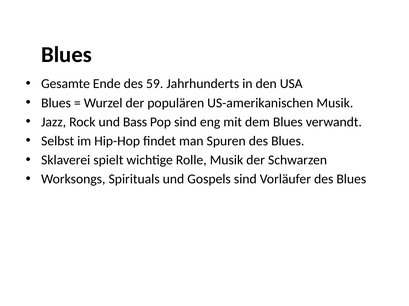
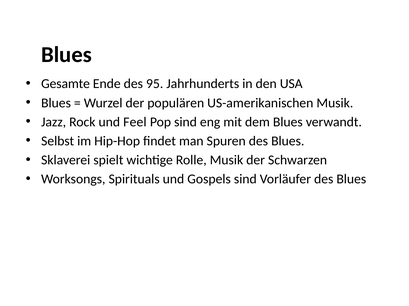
59: 59 -> 95 (155, 84)
Bass: Bass -> Feel (135, 122)
